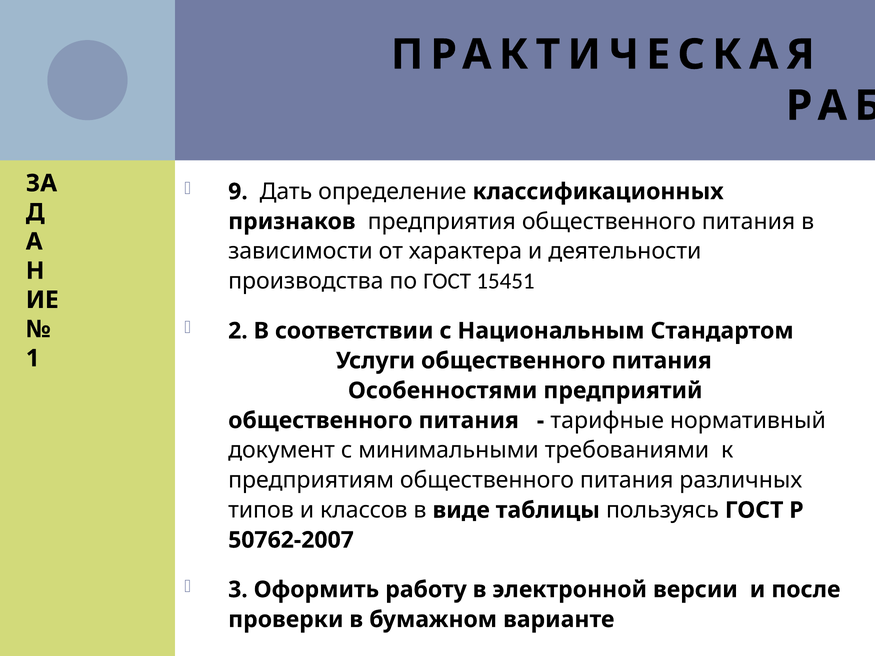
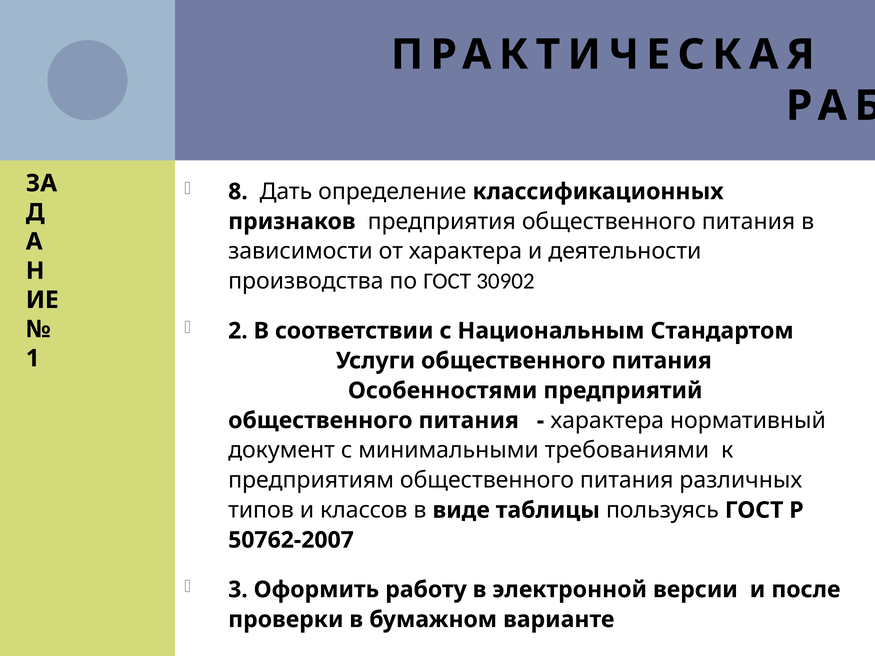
9: 9 -> 8 (238, 192)
15451: 15451 -> 30902 (505, 281)
тарифные: тарифные -> характера (607, 421)
